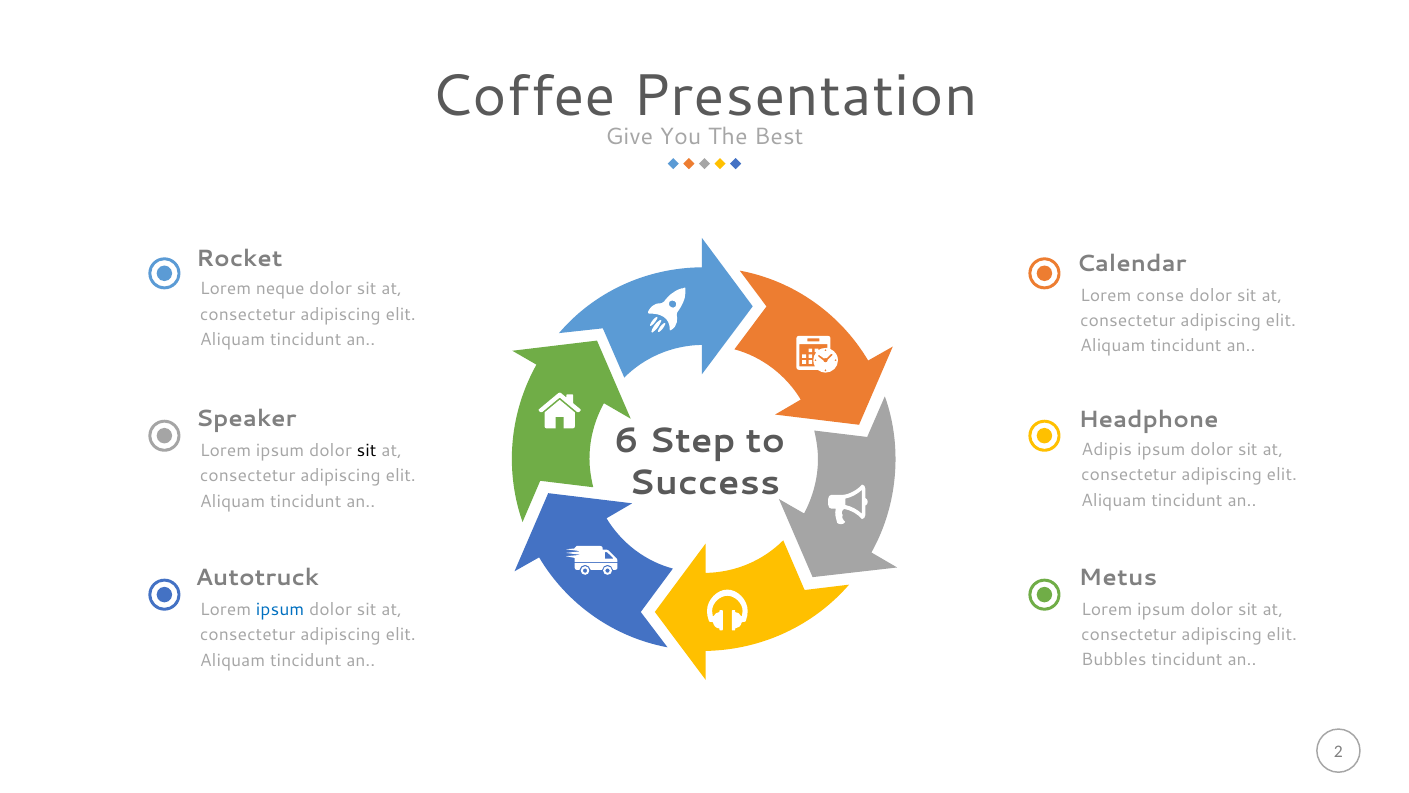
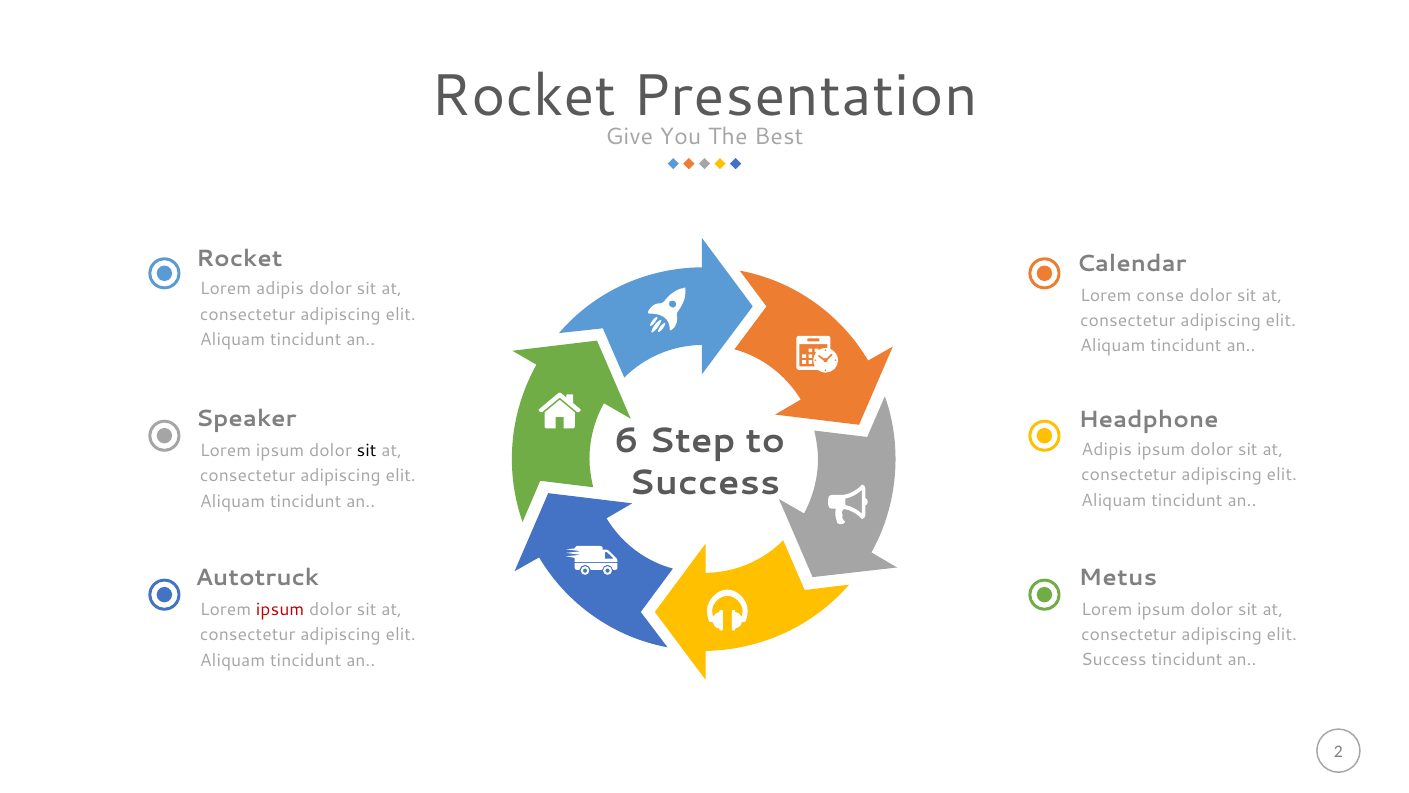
Coffee: Coffee -> Rocket (524, 96)
Lorem neque: neque -> adipis (280, 289)
ipsum colour: blue -> red (280, 609)
Bubbles: Bubbles -> Success (1114, 660)
